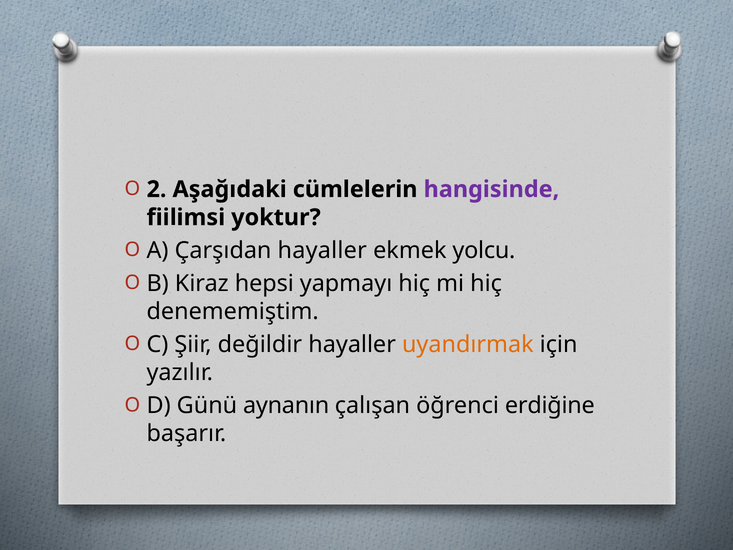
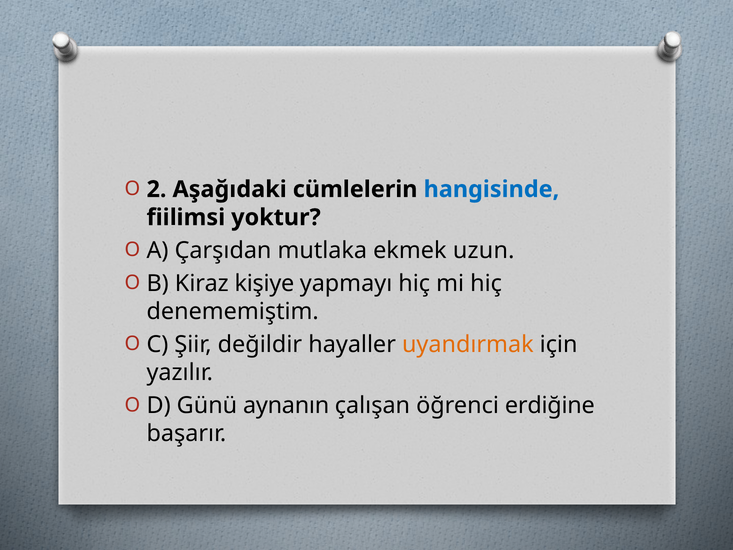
hangisinde colour: purple -> blue (491, 189)
Çarşıdan hayaller: hayaller -> mutlaka (322, 250)
yolcu: yolcu -> uzun (484, 250)
hepsi: hepsi -> kişiye (264, 283)
